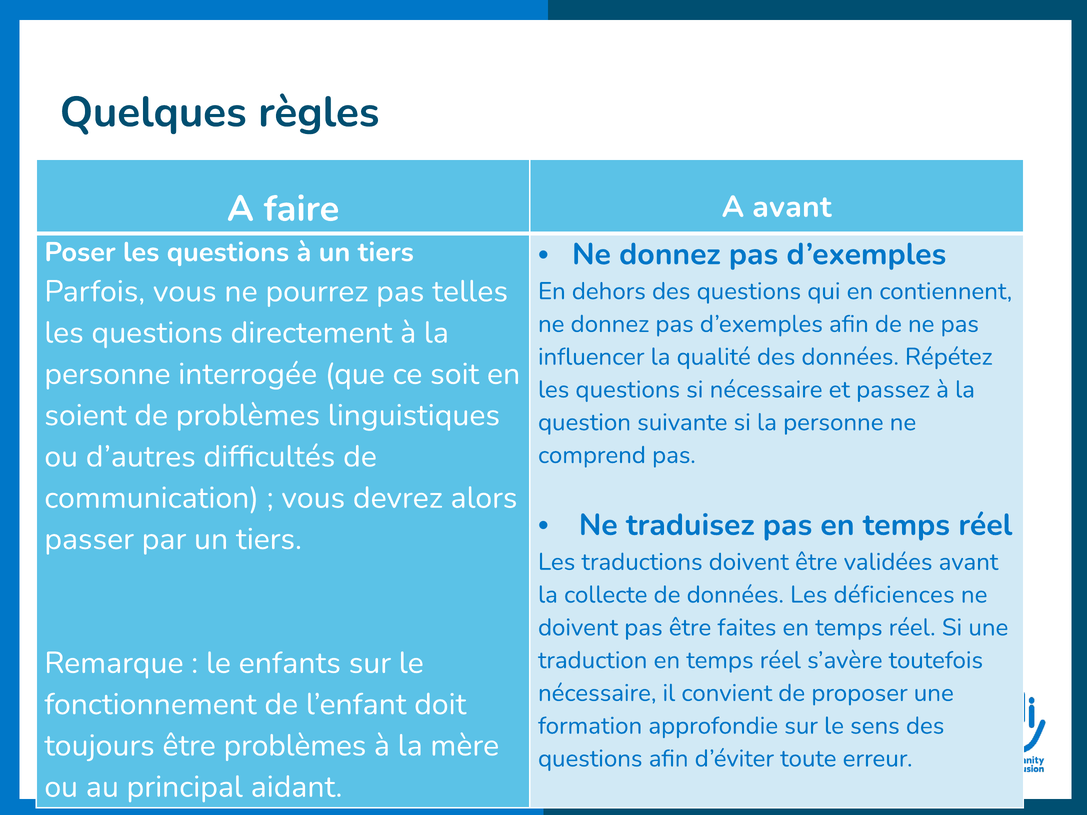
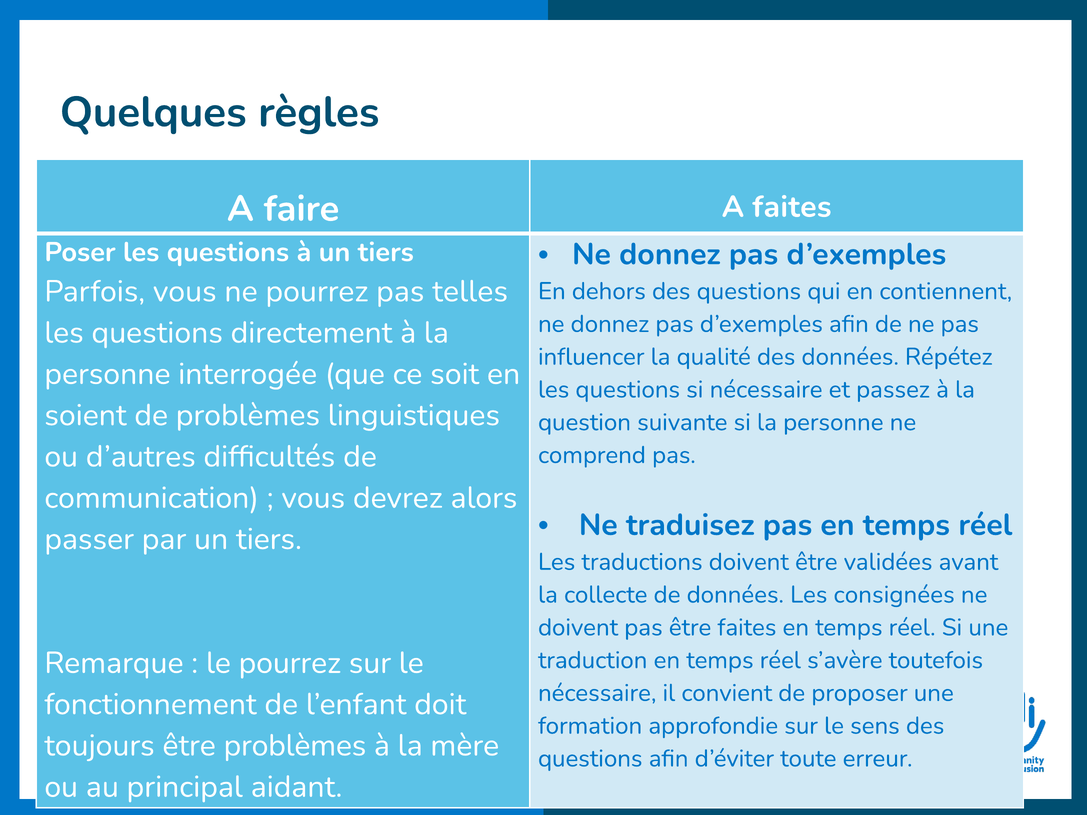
A avant: avant -> faites (792, 207)
déficiences: déficiences -> consignées (894, 595)
le enfants: enfants -> pourrez (290, 663)
